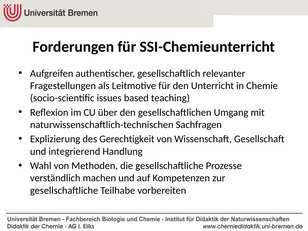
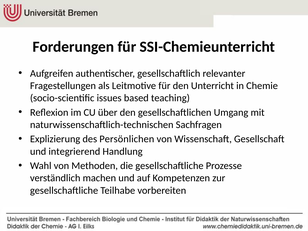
Gerechtigkeit: Gerechtigkeit -> Persönlichen (127, 139)
